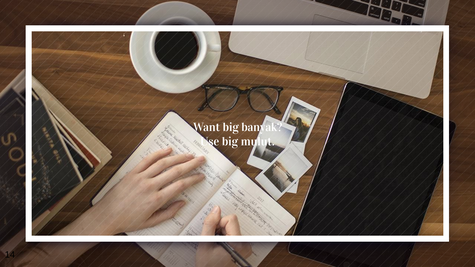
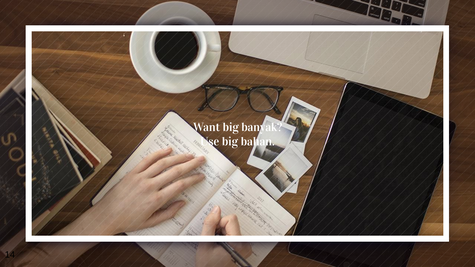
mulut: mulut -> bahan (258, 142)
